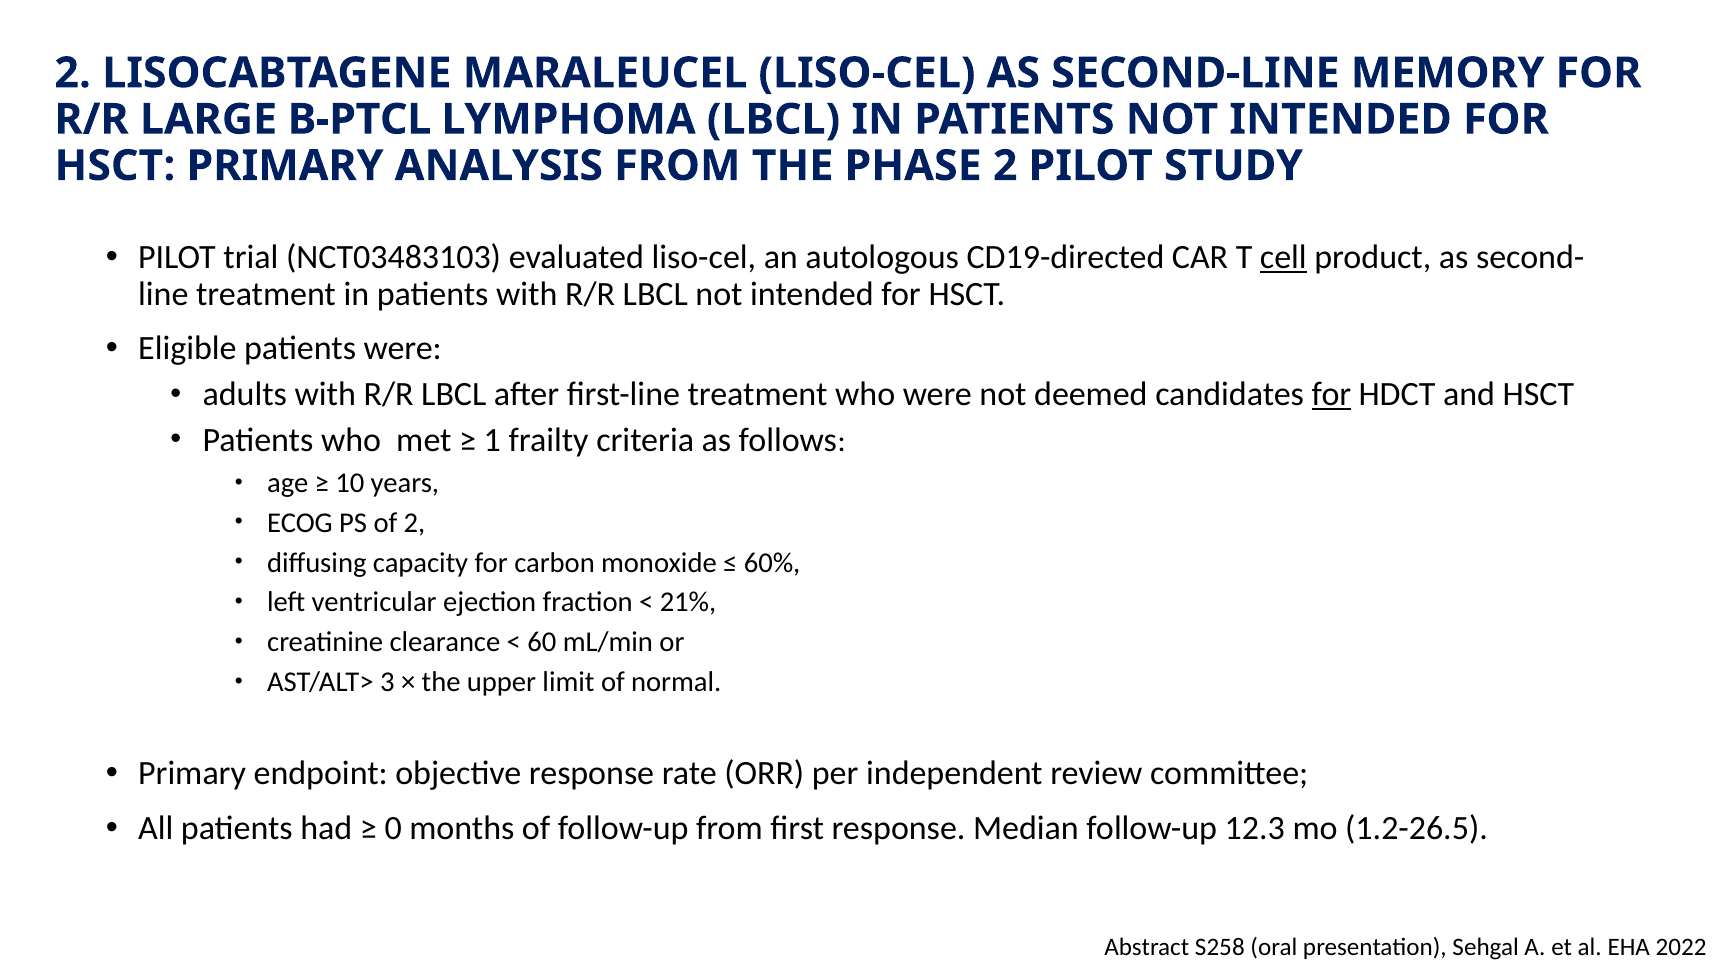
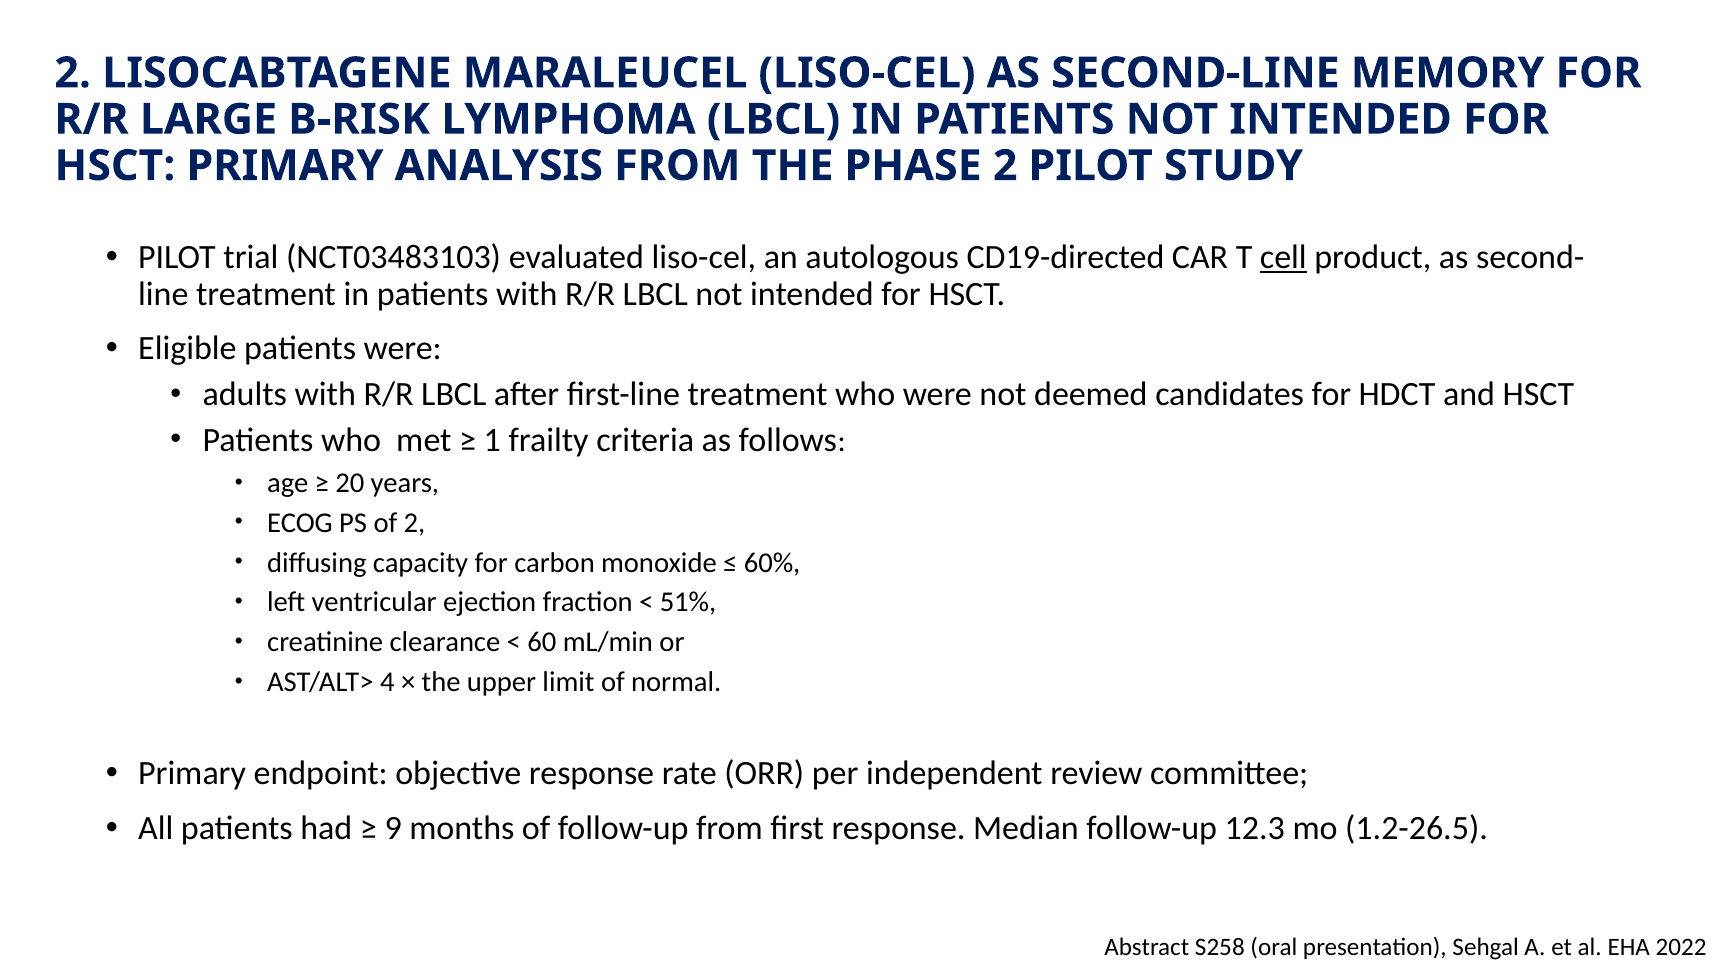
B-PTCL: B-PTCL -> B-RISK (359, 120)
for underline: present -> none (1331, 395)
10: 10 -> 20 (350, 483)
21%: 21% -> 51% (688, 603)
3: 3 -> 4 (387, 682)
0: 0 -> 9 (393, 829)
